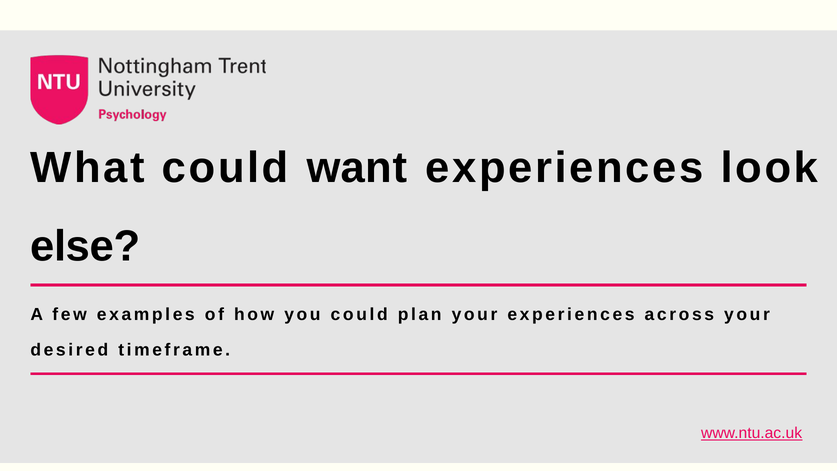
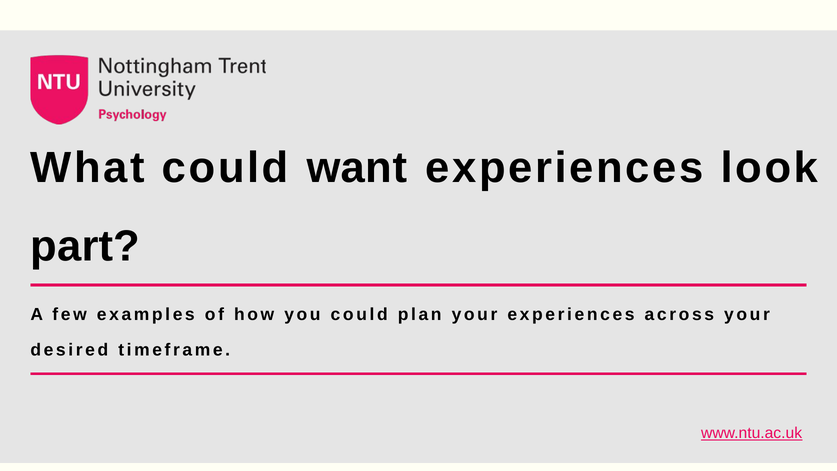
else: else -> part (85, 246)
